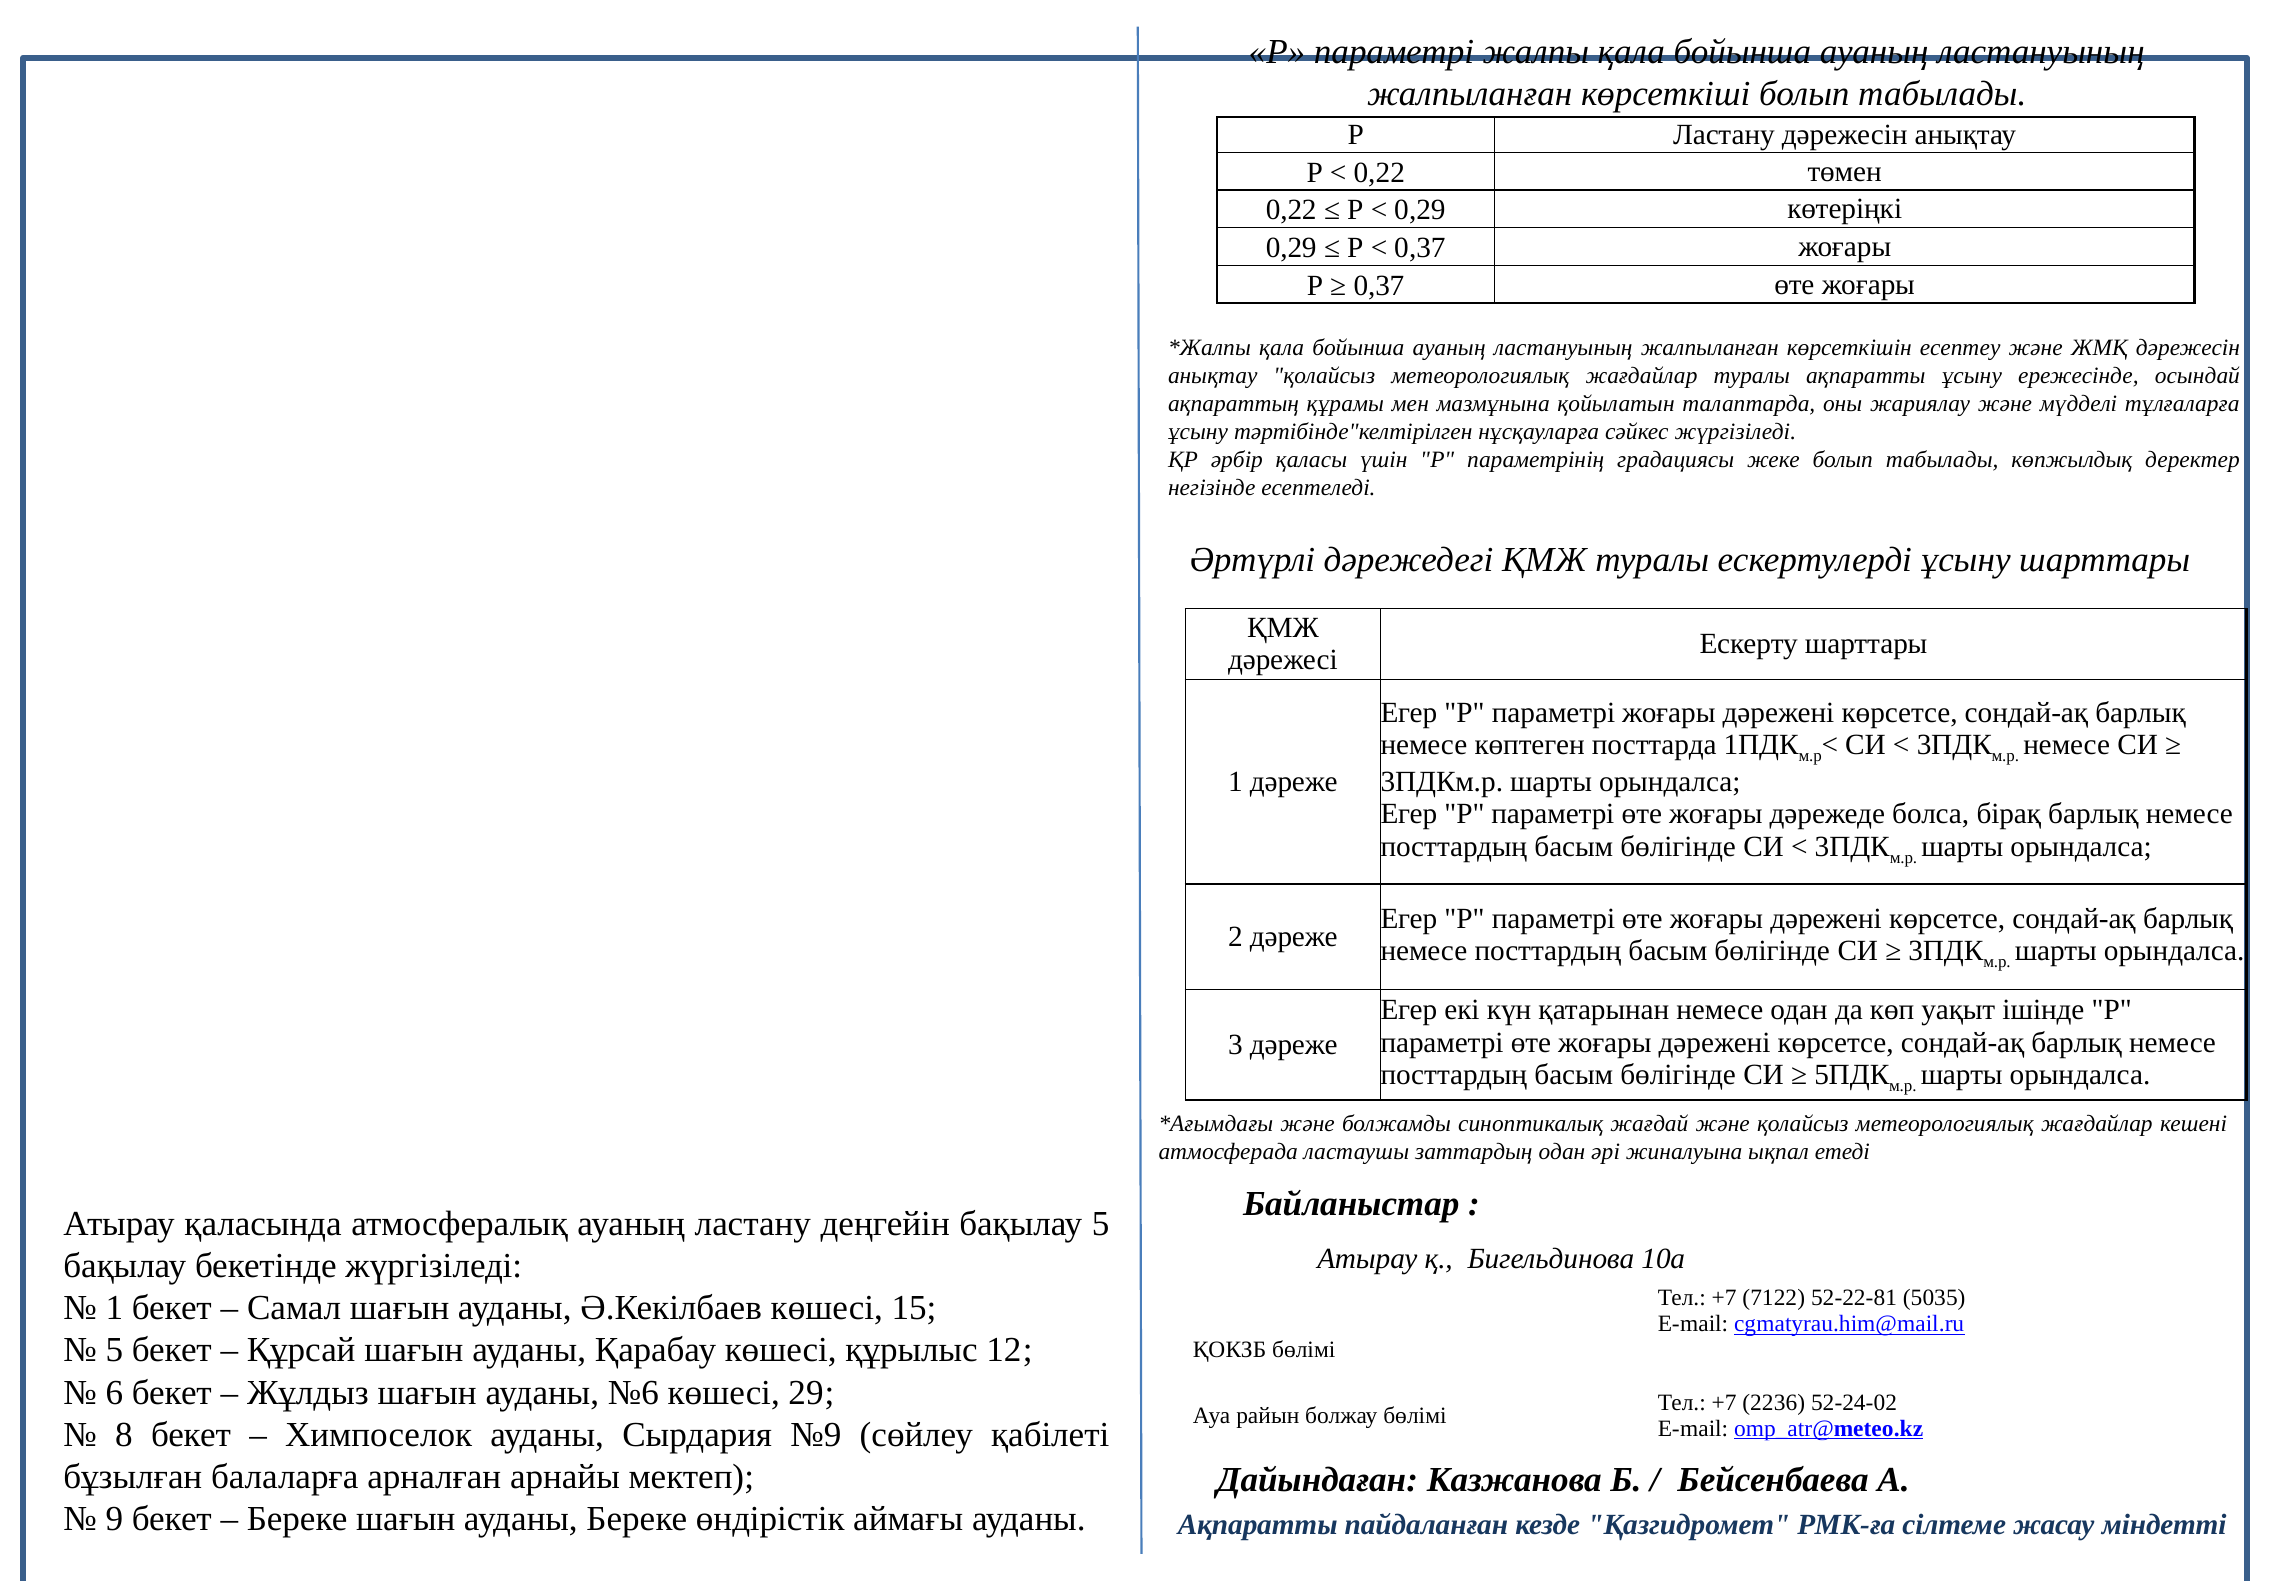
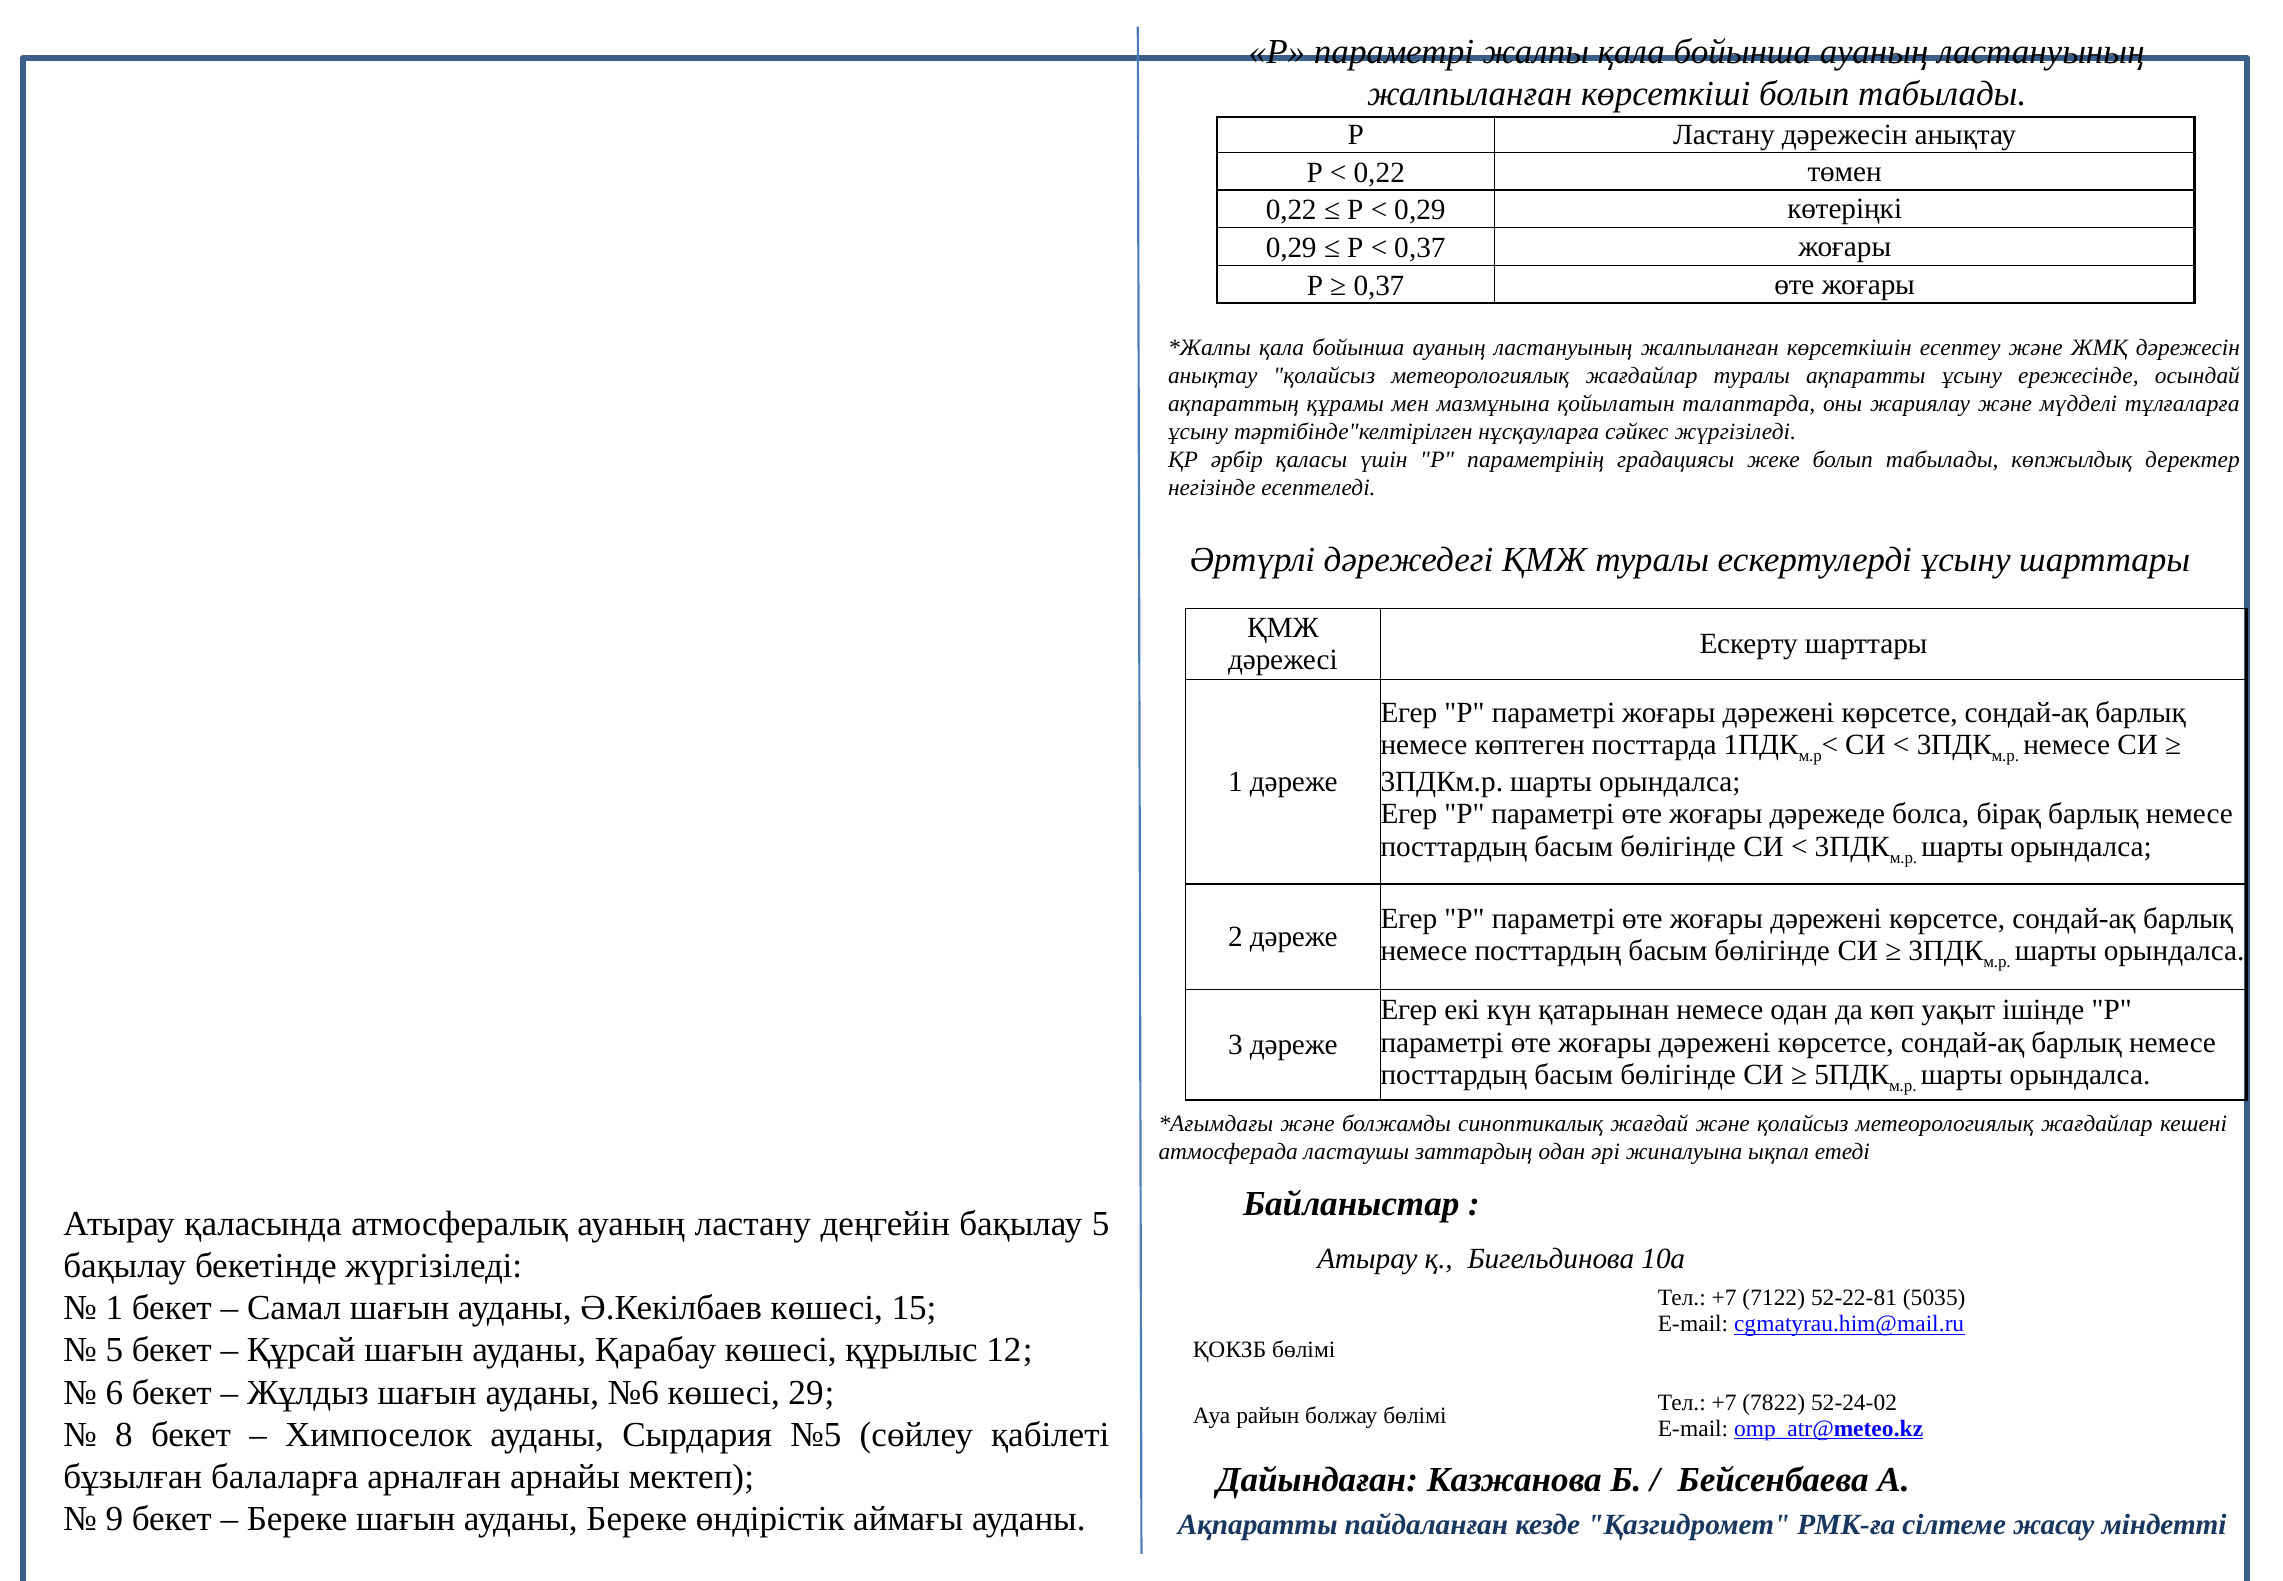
2236: 2236 -> 7822 (1774, 1402)
№9: №9 -> №5 (816, 1434)
